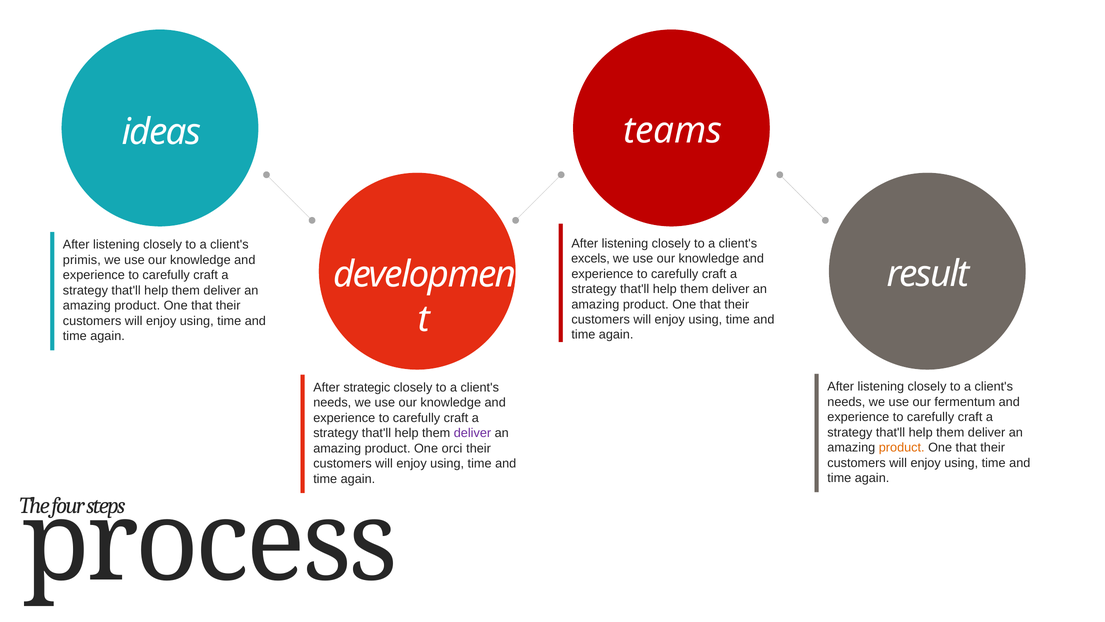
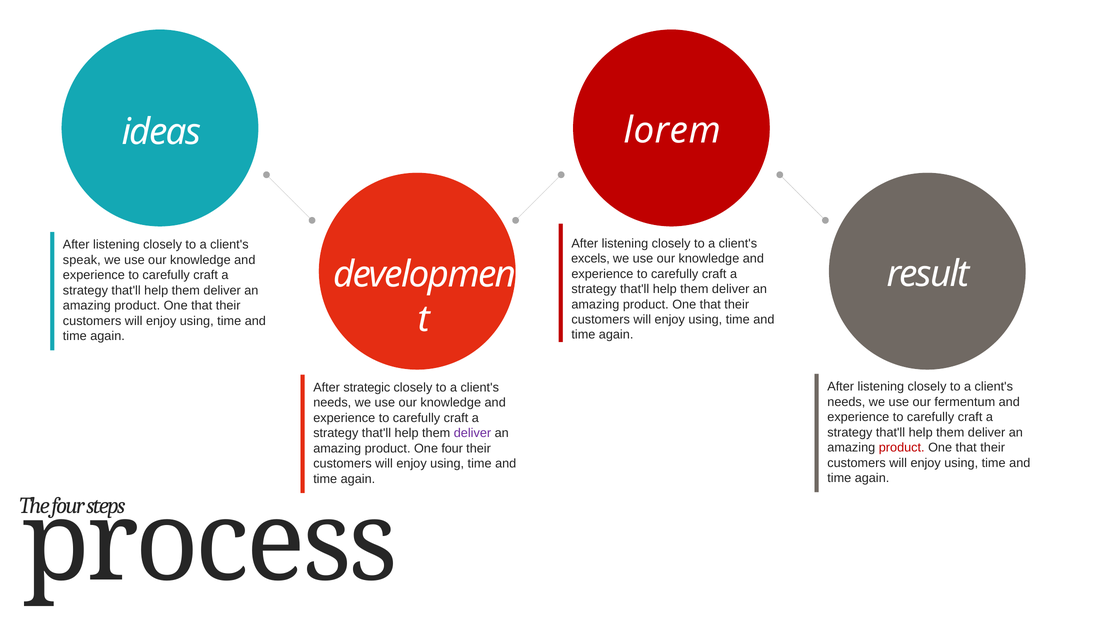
teams: teams -> lorem (672, 131)
primis: primis -> speak (82, 260)
product colour: orange -> red (902, 447)
One orci: orci -> four (452, 448)
